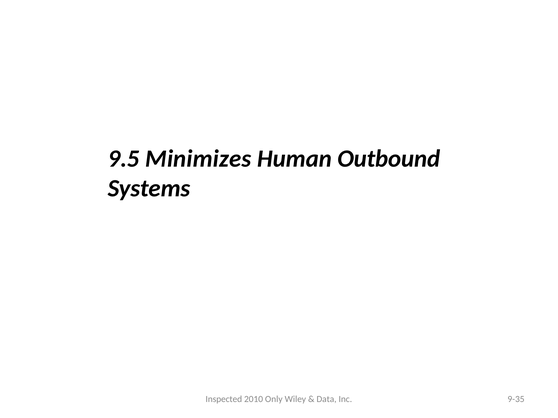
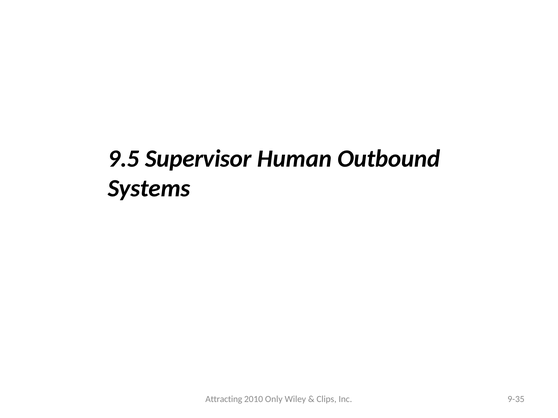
Minimizes: Minimizes -> Supervisor (198, 159)
Inspected: Inspected -> Attracting (224, 400)
Data: Data -> Clips (327, 400)
